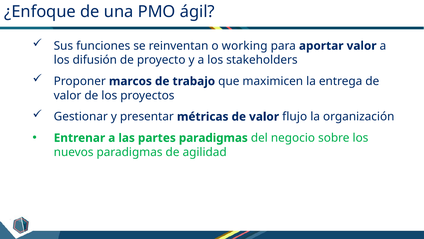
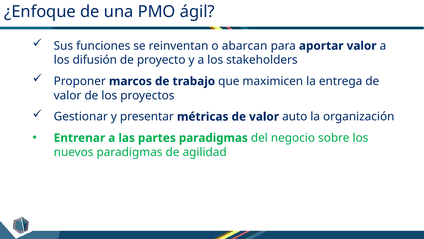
working: working -> abarcan (245, 46)
flujo: flujo -> auto (295, 116)
